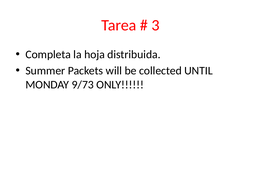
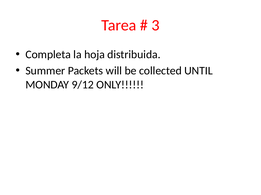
9/73: 9/73 -> 9/12 (83, 85)
